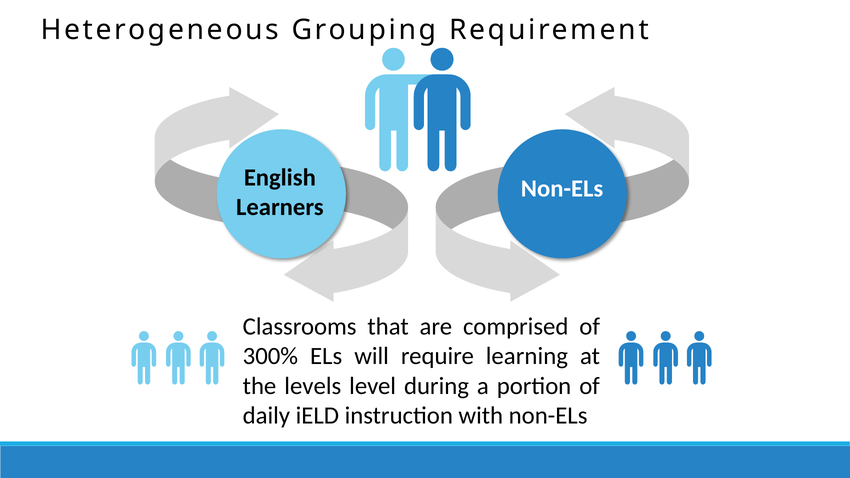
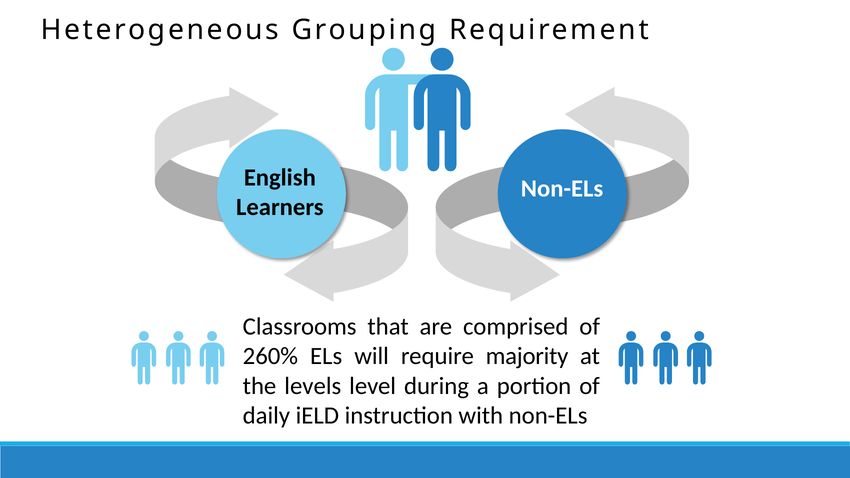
300%: 300% -> 260% (270, 356)
learning: learning -> majority (527, 356)
